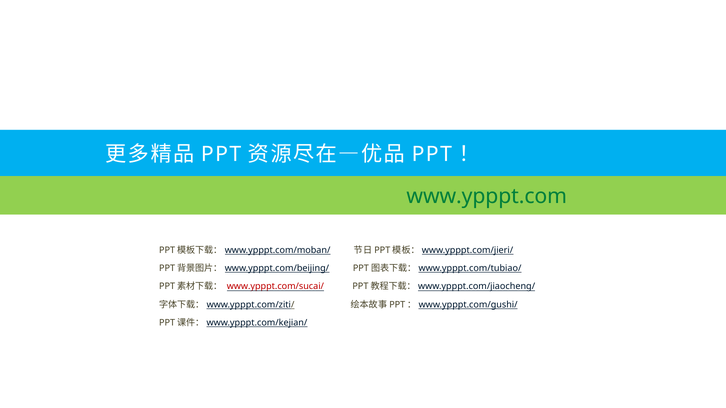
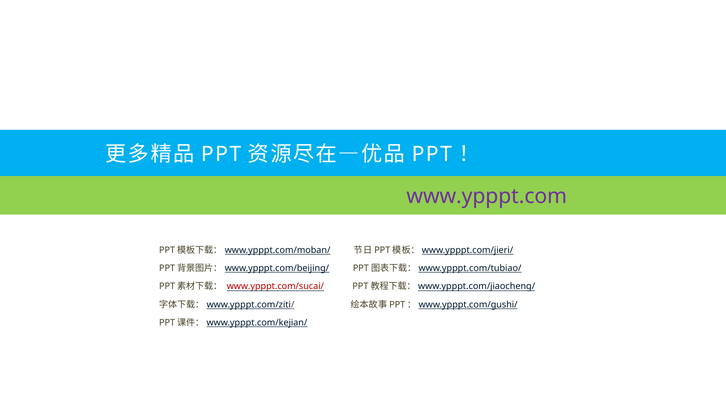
www.ypppt.com colour: green -> purple (487, 197)
